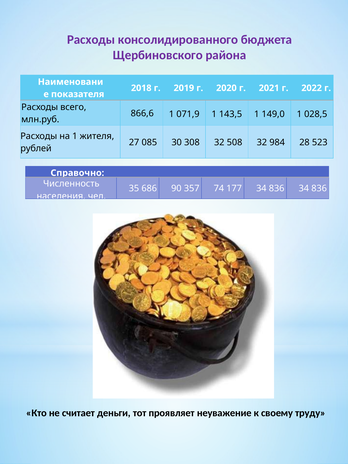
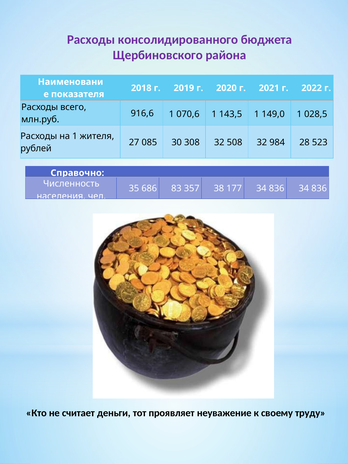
866,6: 866,6 -> 916,6 (142, 113)
071,9: 071,9 -> 070,6 (188, 114)
90: 90 -> 83 (176, 188)
74: 74 -> 38 (219, 188)
